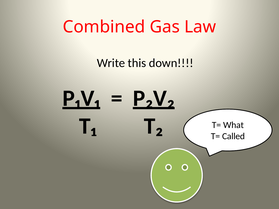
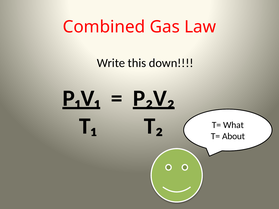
Called: Called -> About (233, 136)
